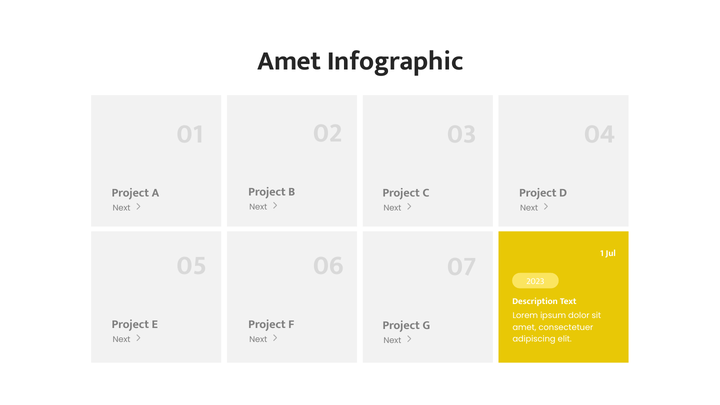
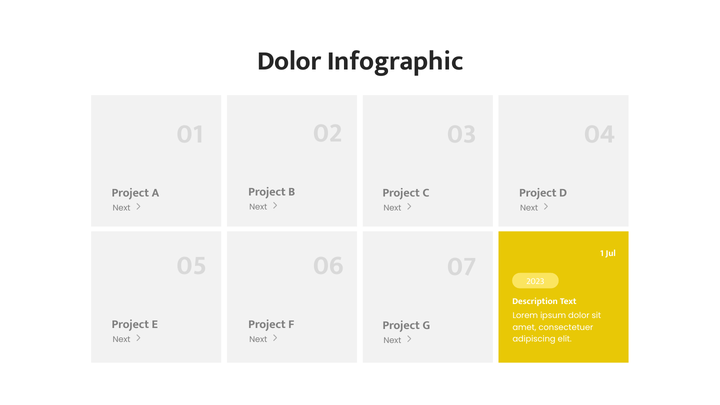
Amet: Amet -> Dolor (289, 61)
